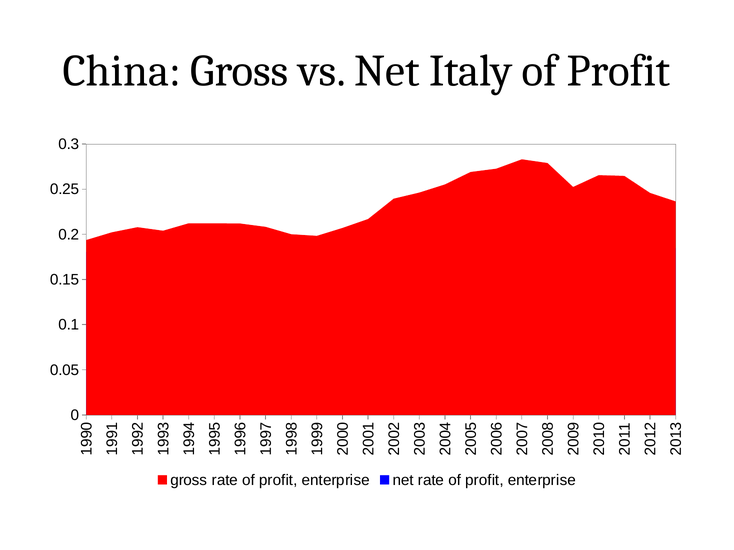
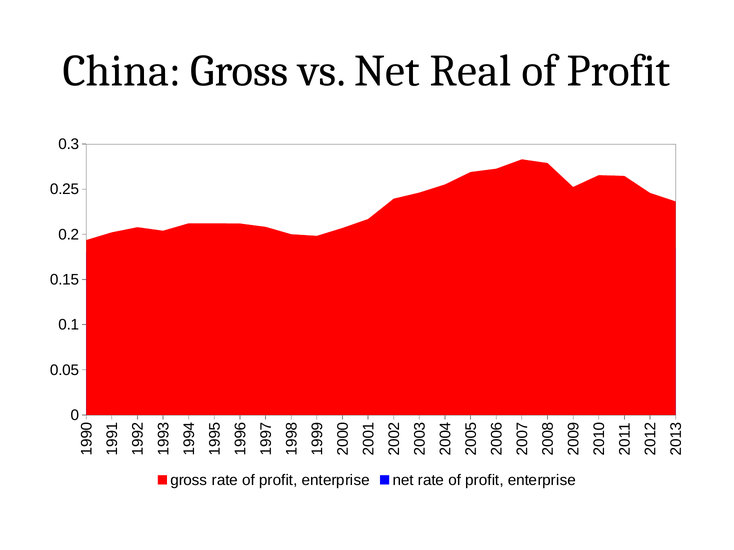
Italy: Italy -> Real (470, 71)
